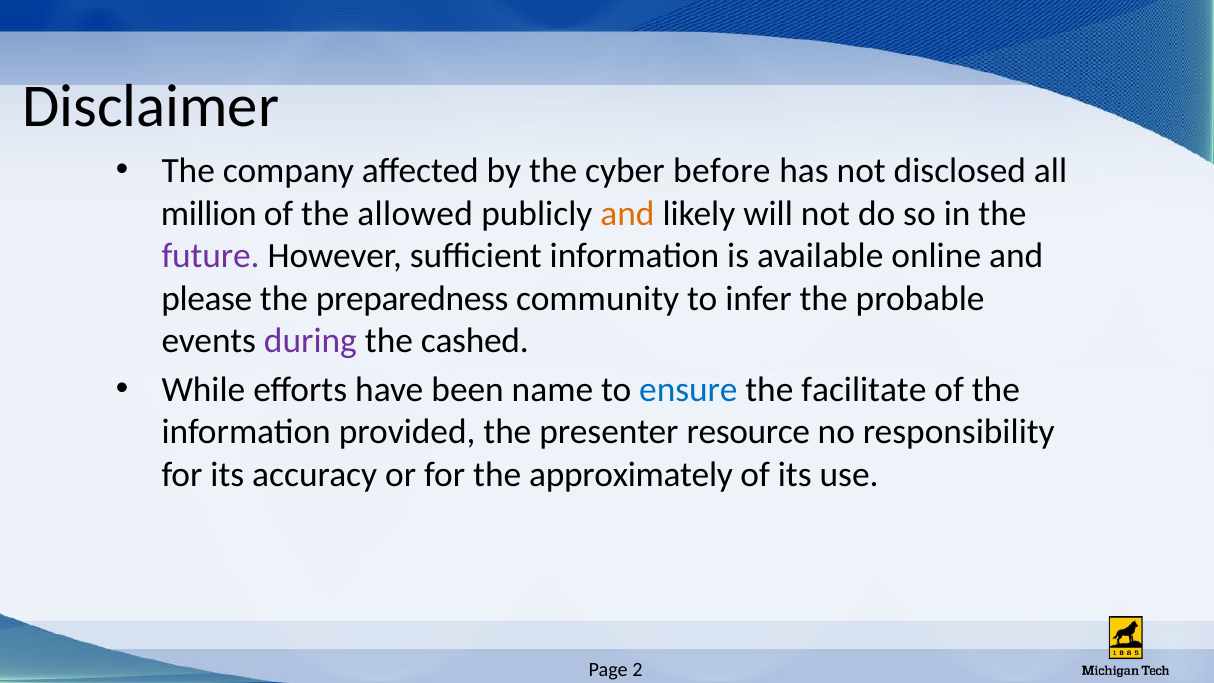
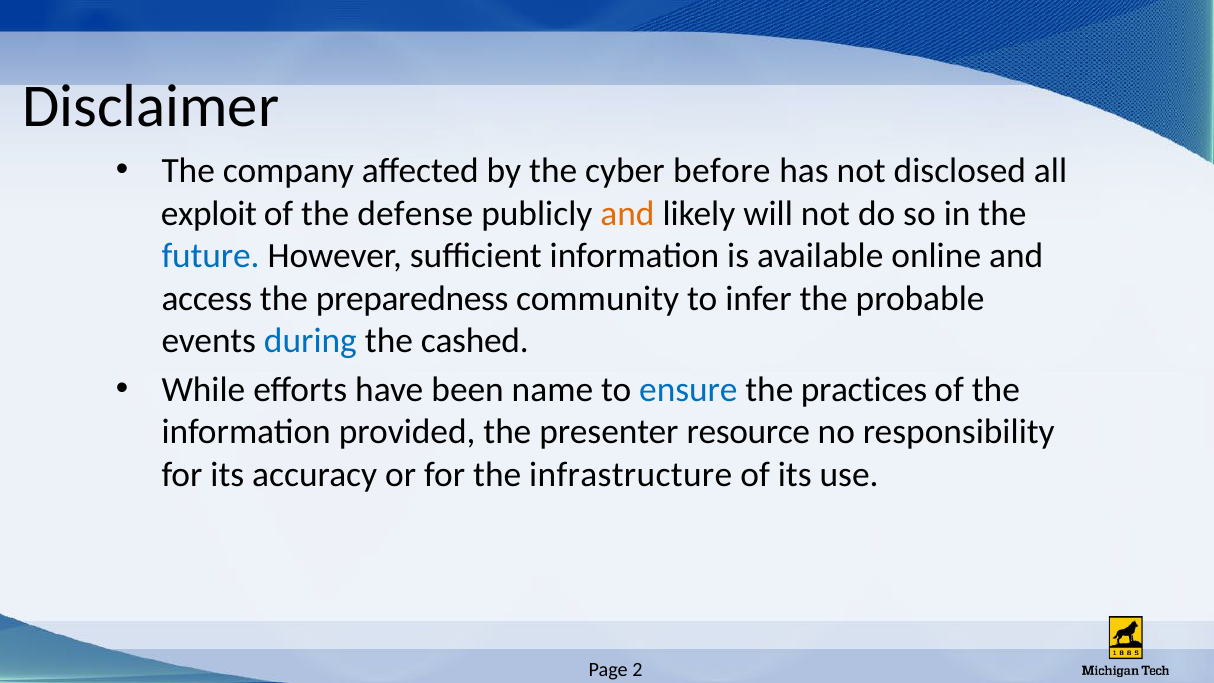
million: million -> exploit (209, 213)
allowed: allowed -> defense (415, 213)
future colour: purple -> blue (211, 256)
please: please -> access (207, 298)
during colour: purple -> blue (310, 341)
facilitate: facilitate -> practices (864, 389)
approximately: approximately -> infrastructure (631, 474)
